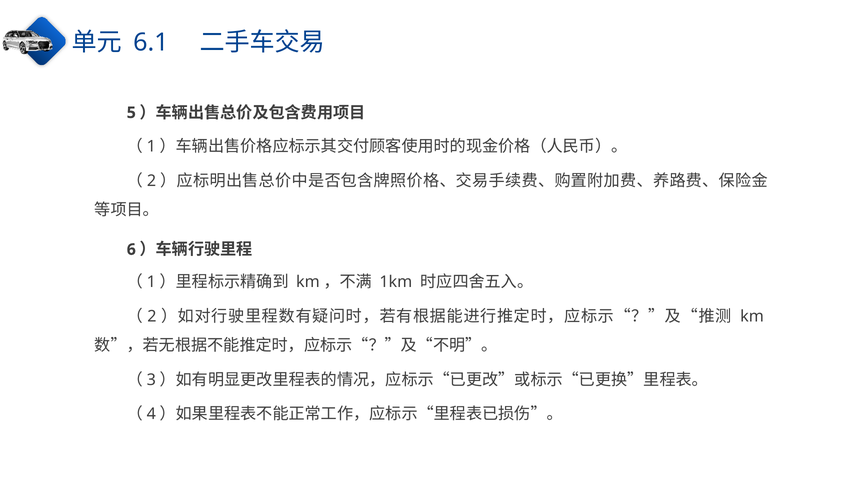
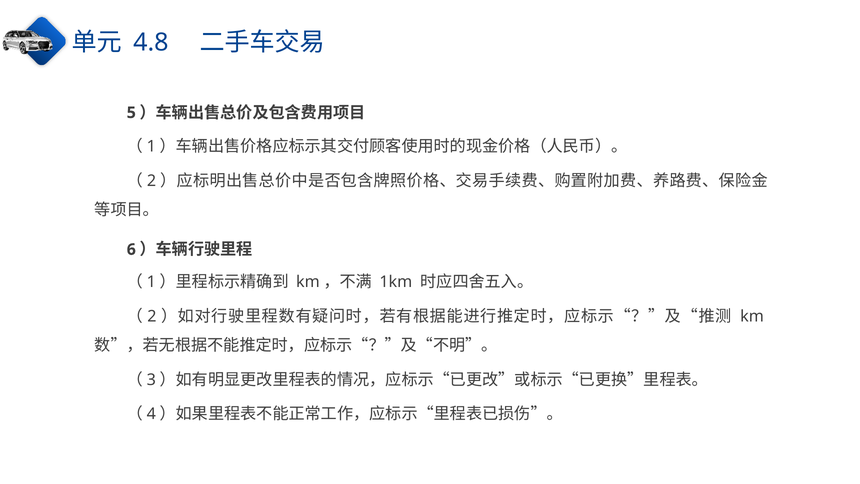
6.1: 6.1 -> 4.8 (151, 43)
